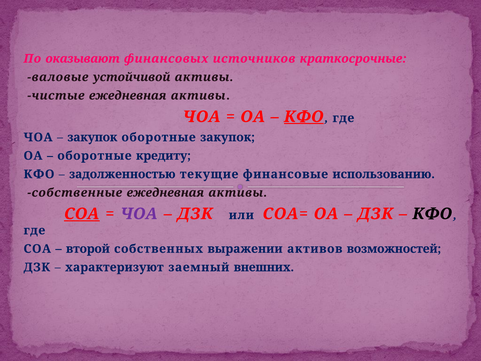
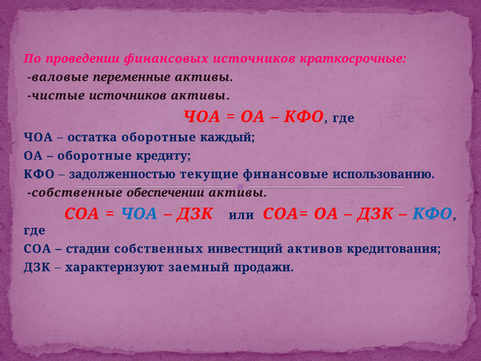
оказывают: оказывают -> проведении (82, 59)
устойчивой: устойчивой -> переменные (132, 77)
чистые ежедневная: ежедневная -> источников (128, 96)
КФО underline: present -> none (304, 117)
закупок: закупок -> остатка (92, 137)
оборотные закупок: закупок -> каждый (228, 137)
собственные ежедневная: ежедневная -> обеспечении (165, 193)
СОА underline: present -> none (82, 214)
ЧОА colour: purple -> blue (139, 214)
КФО colour: black -> blue (432, 214)
второй: второй -> стадии (88, 249)
выражении: выражении -> инвестиций (245, 249)
возможностей: возможностей -> кредитования (394, 249)
внешних: внешних -> продажи (264, 267)
